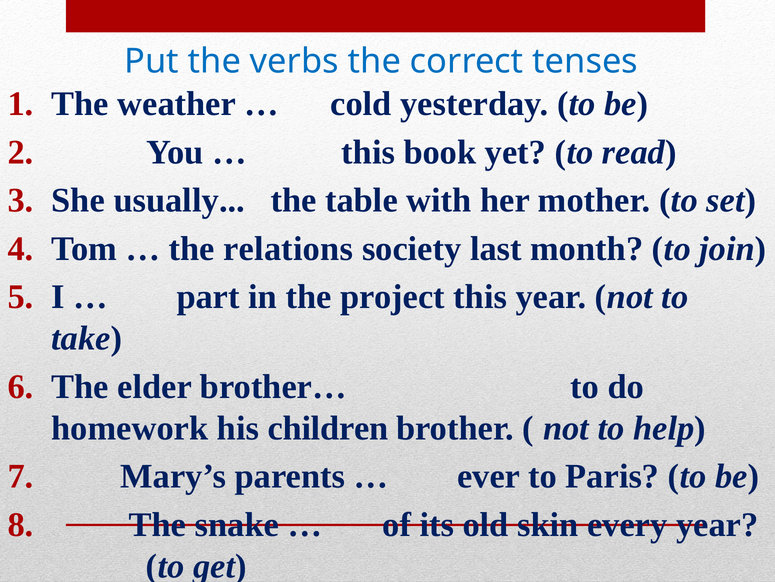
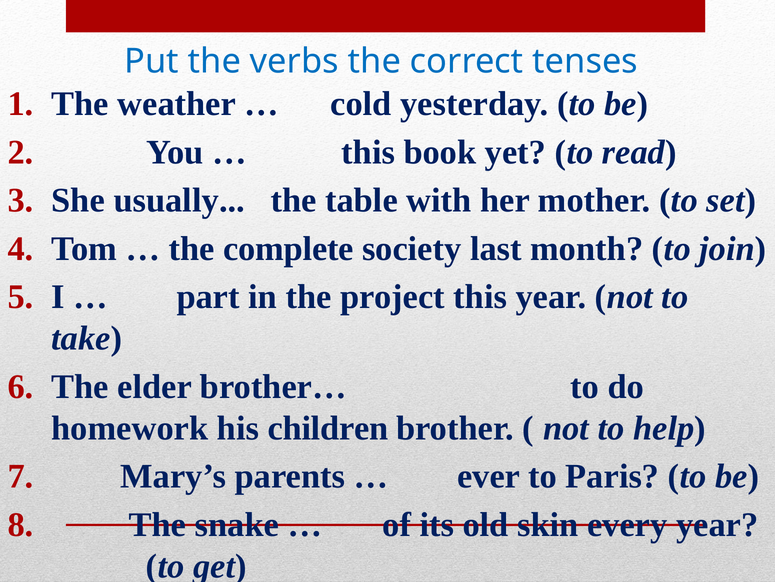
relations: relations -> complete (288, 248)
